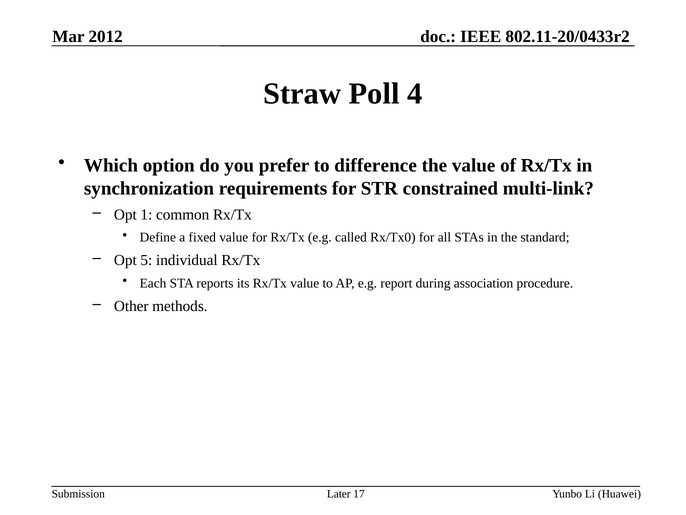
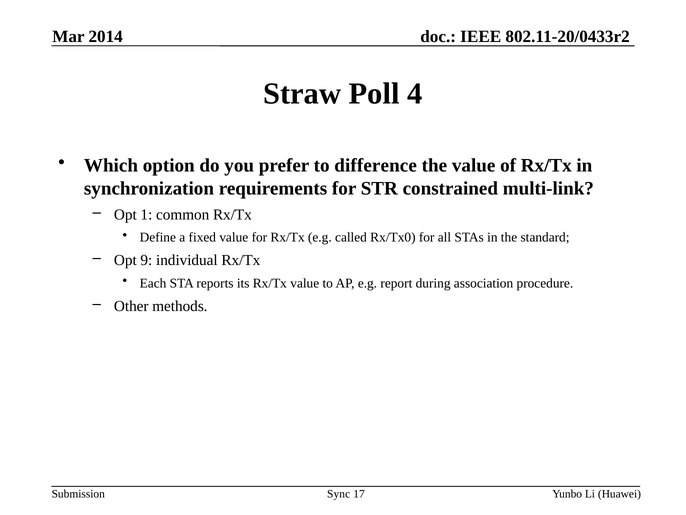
2012: 2012 -> 2014 (106, 37)
5: 5 -> 9 (146, 260)
Later: Later -> Sync (339, 493)
